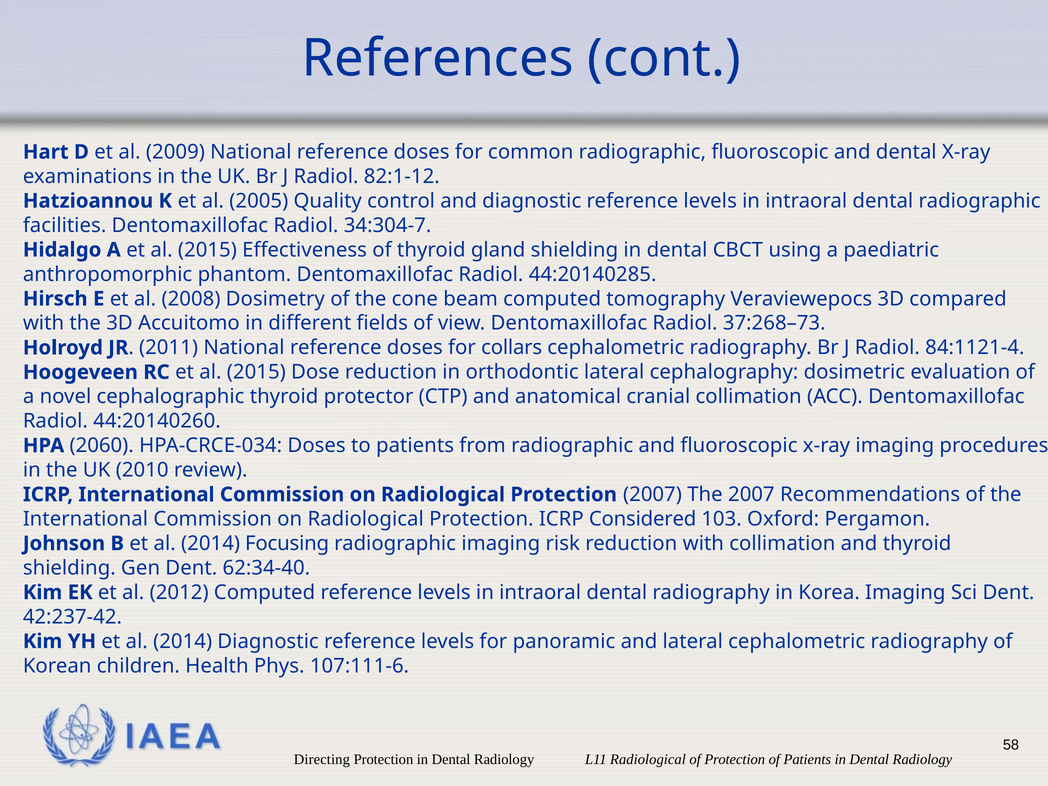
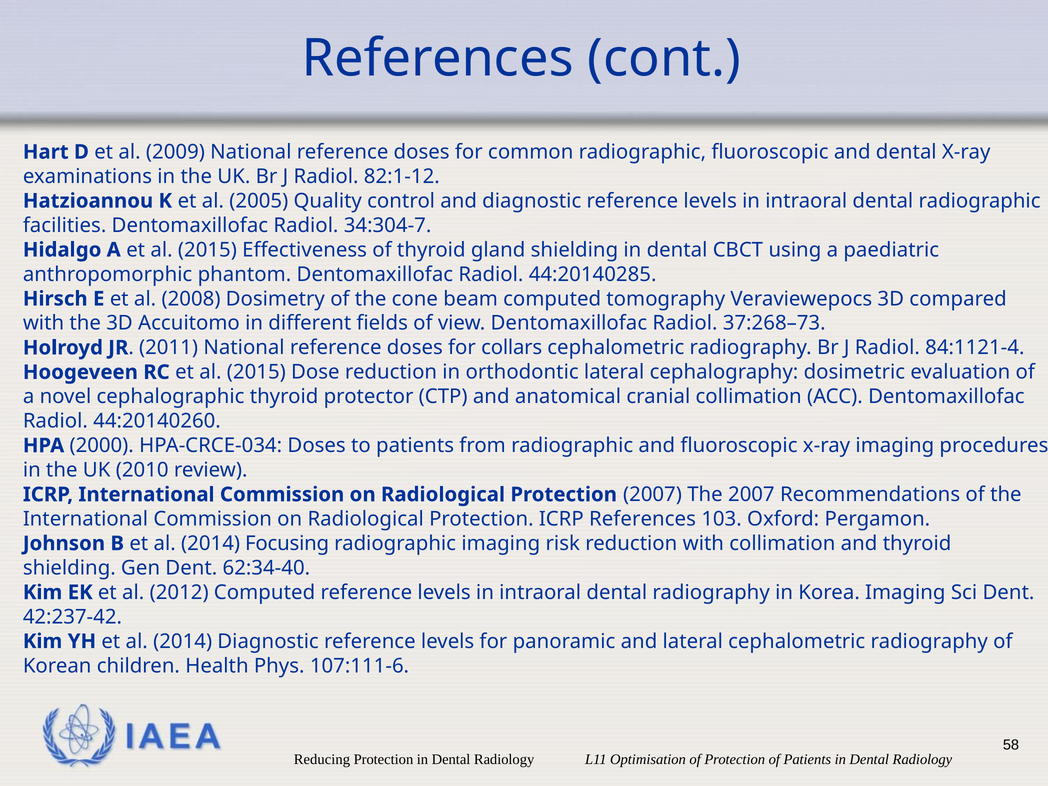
2060: 2060 -> 2000 (102, 446)
ICRP Considered: Considered -> References (642, 519)
Directing: Directing -> Reducing (322, 760)
L11 Radiological: Radiological -> Optimisation (648, 760)
